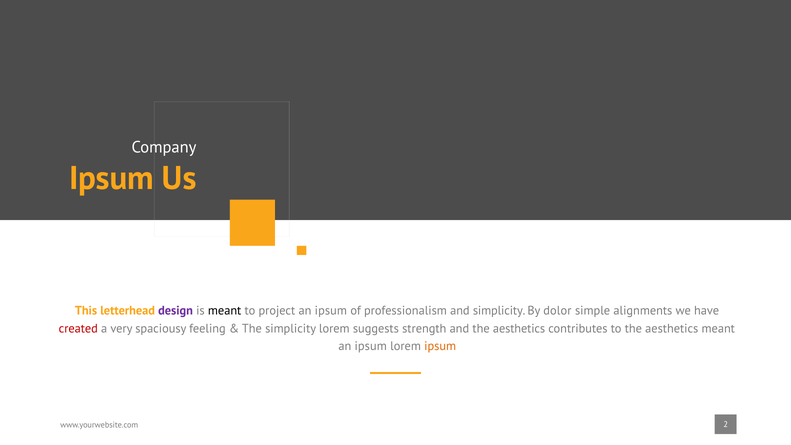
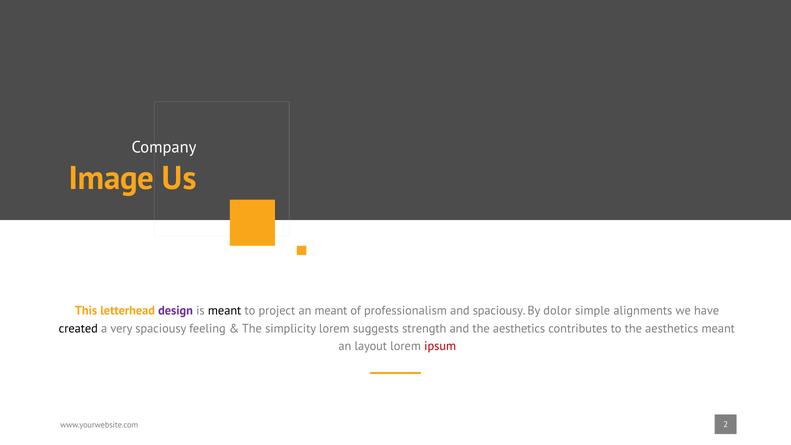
Ipsum: Ipsum -> Image (111, 178)
project an ipsum: ipsum -> meant (331, 311)
and simplicity: simplicity -> spaciousy (499, 311)
created colour: red -> black (78, 328)
ipsum: ipsum -> layout (371, 346)
ipsum colour: orange -> red (440, 346)
